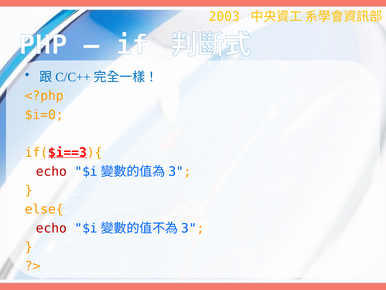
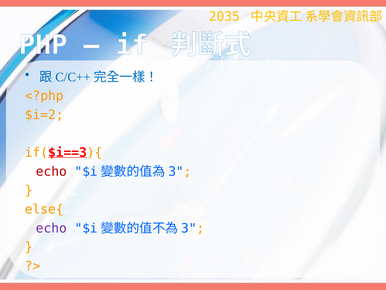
2003: 2003 -> 2035 (224, 17)
$i=0: $i=0 -> $i=2 (44, 115)
echo colour: red -> purple (51, 228)
